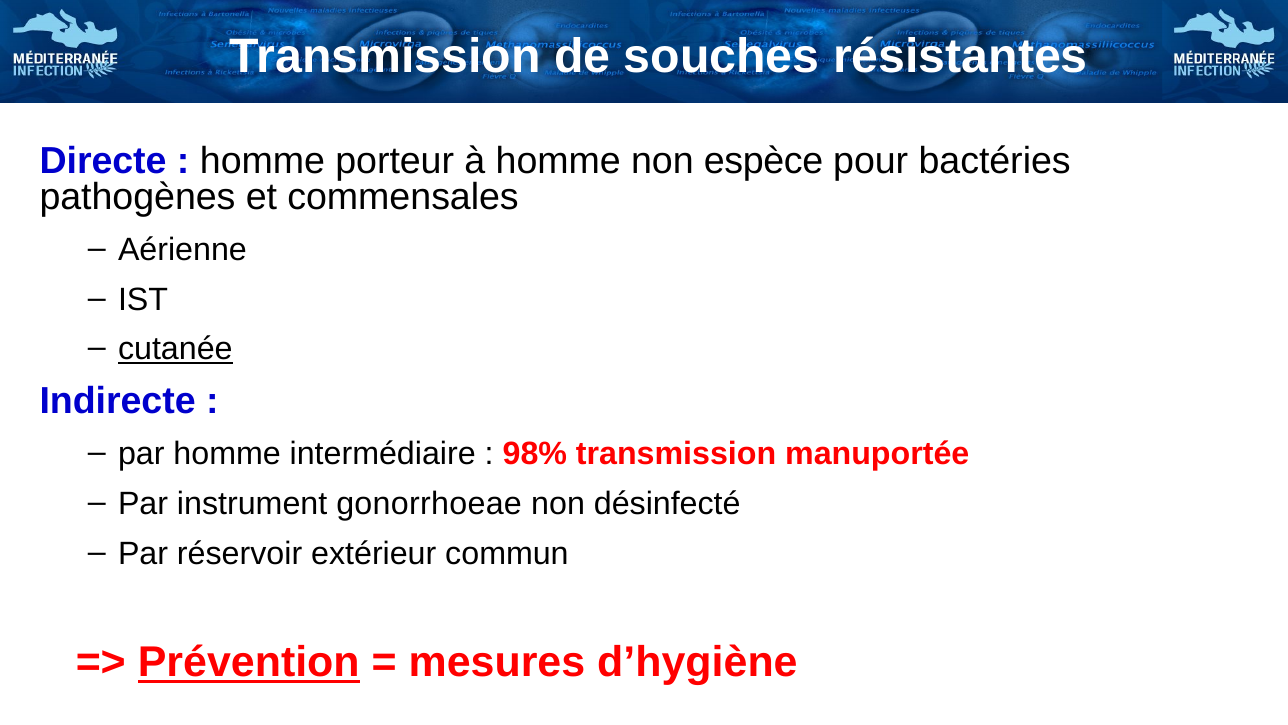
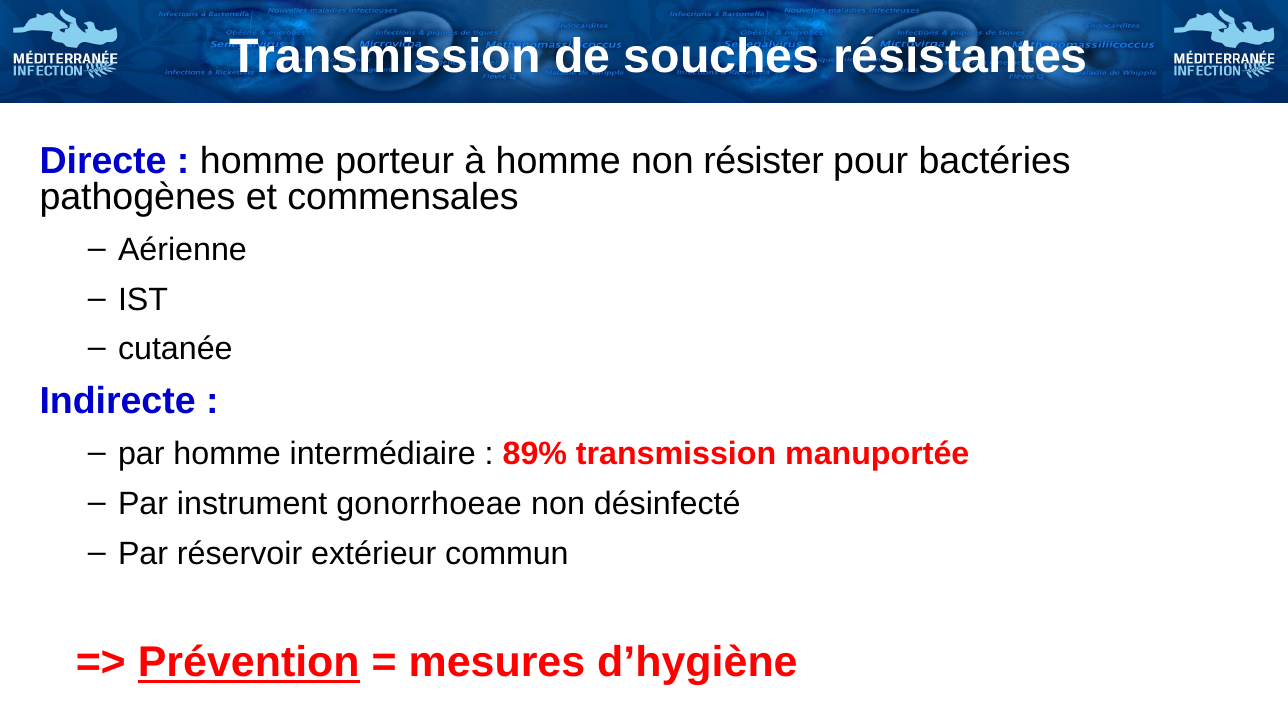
espèce: espèce -> résister (764, 161)
cutanée underline: present -> none (175, 349)
98%: 98% -> 89% (535, 454)
